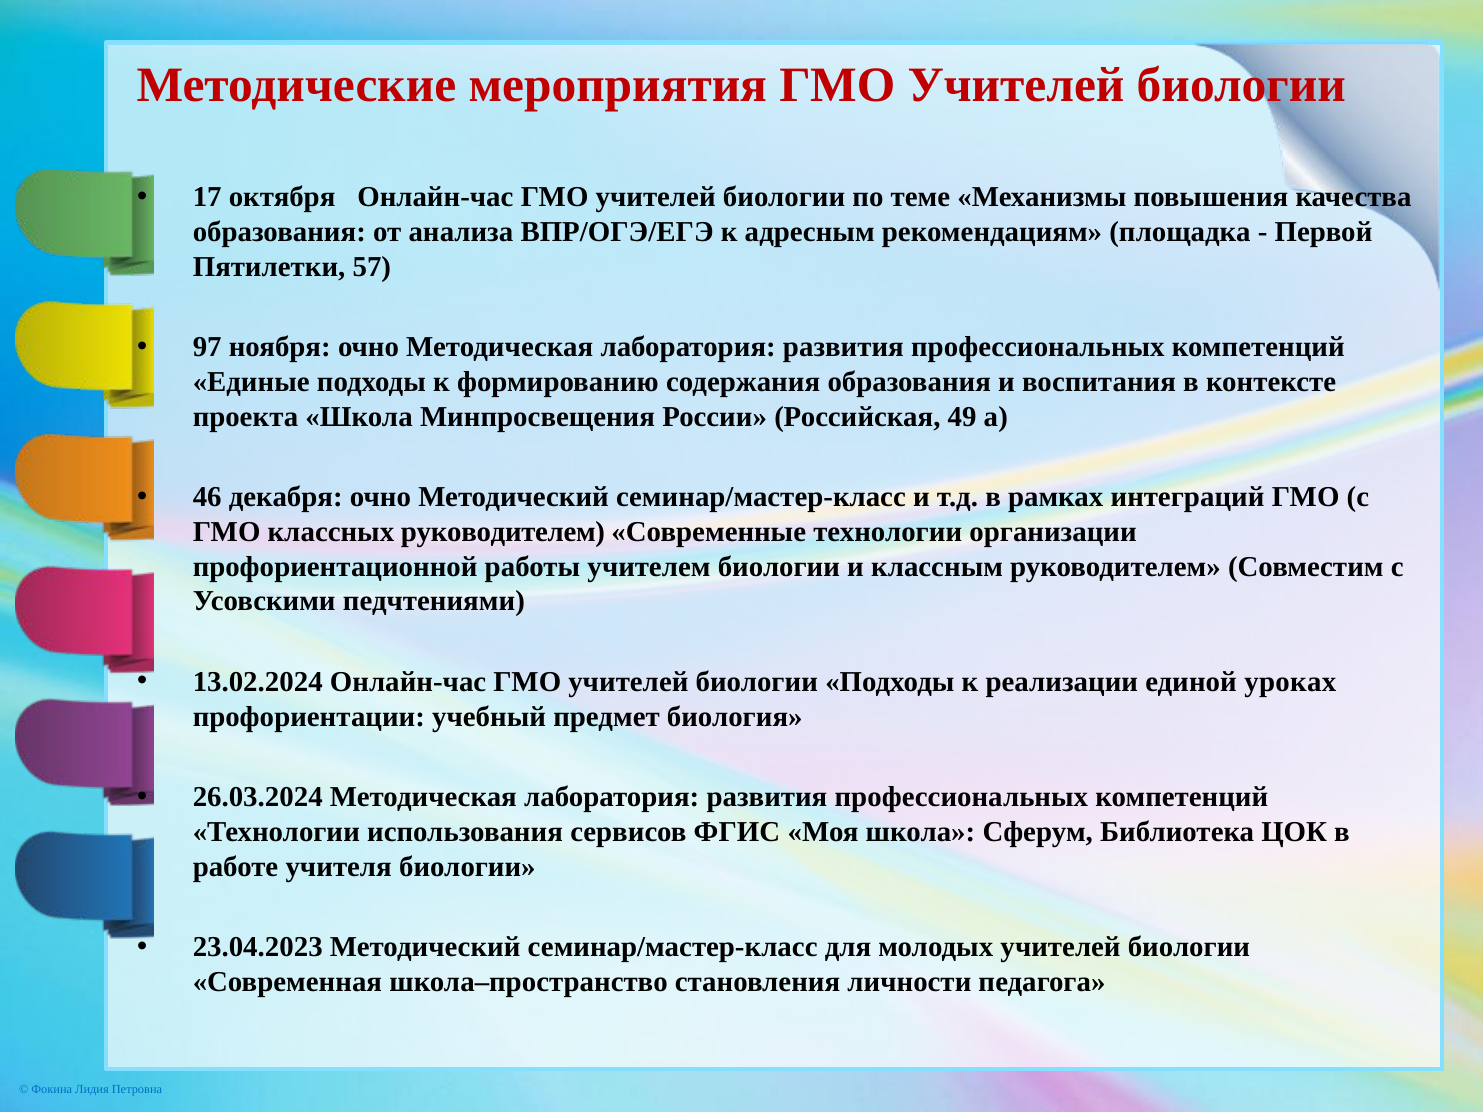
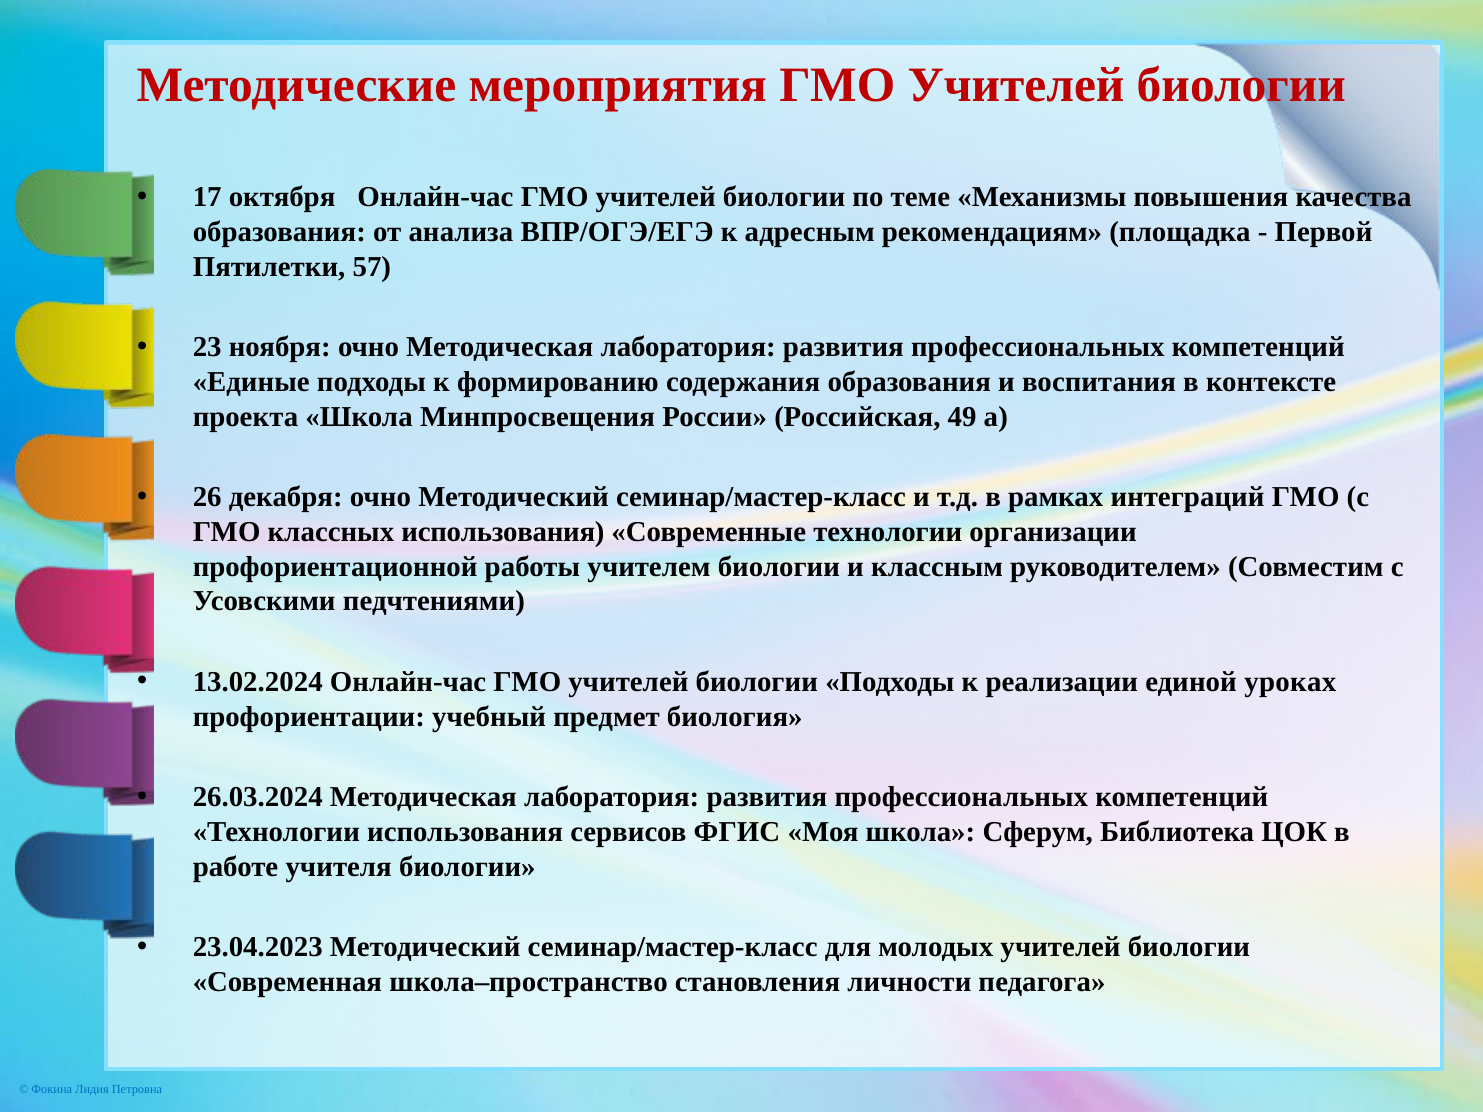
97: 97 -> 23 (207, 347)
46: 46 -> 26 (207, 497)
классных руководителем: руководителем -> использования (503, 532)
